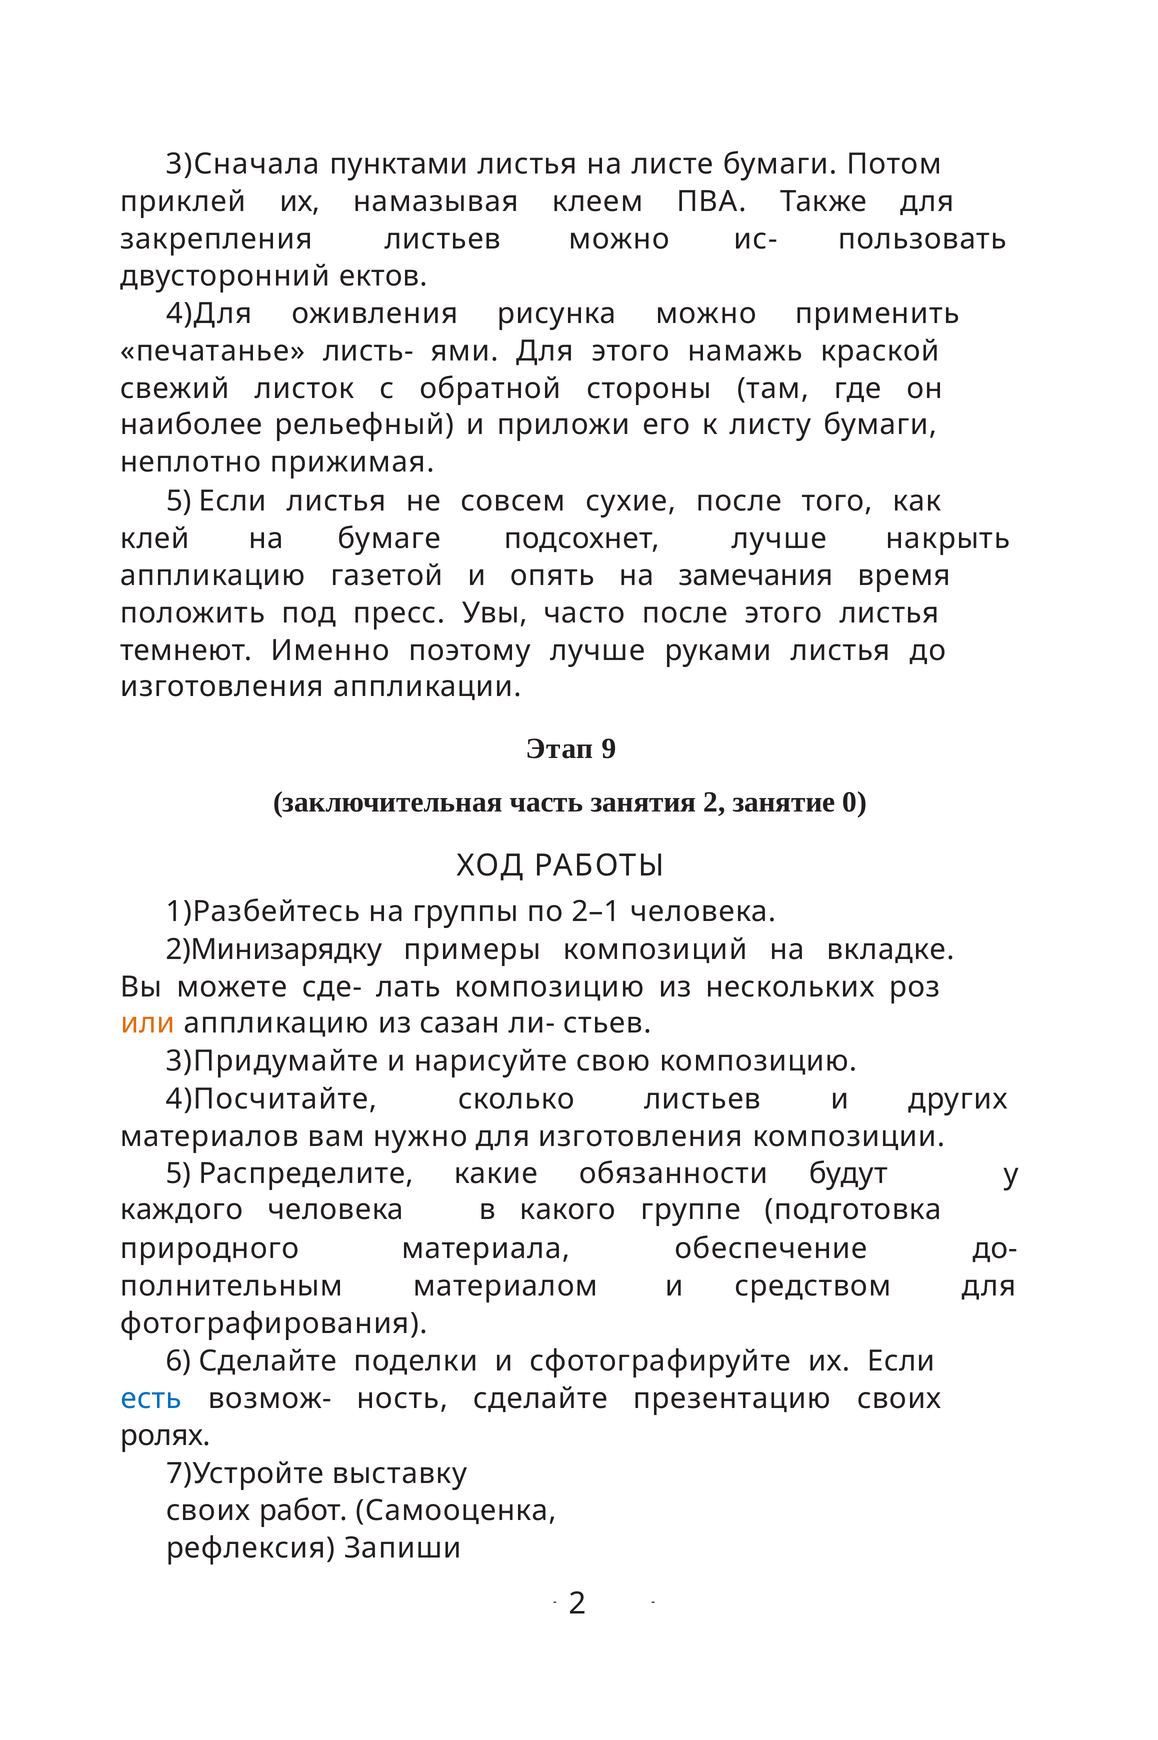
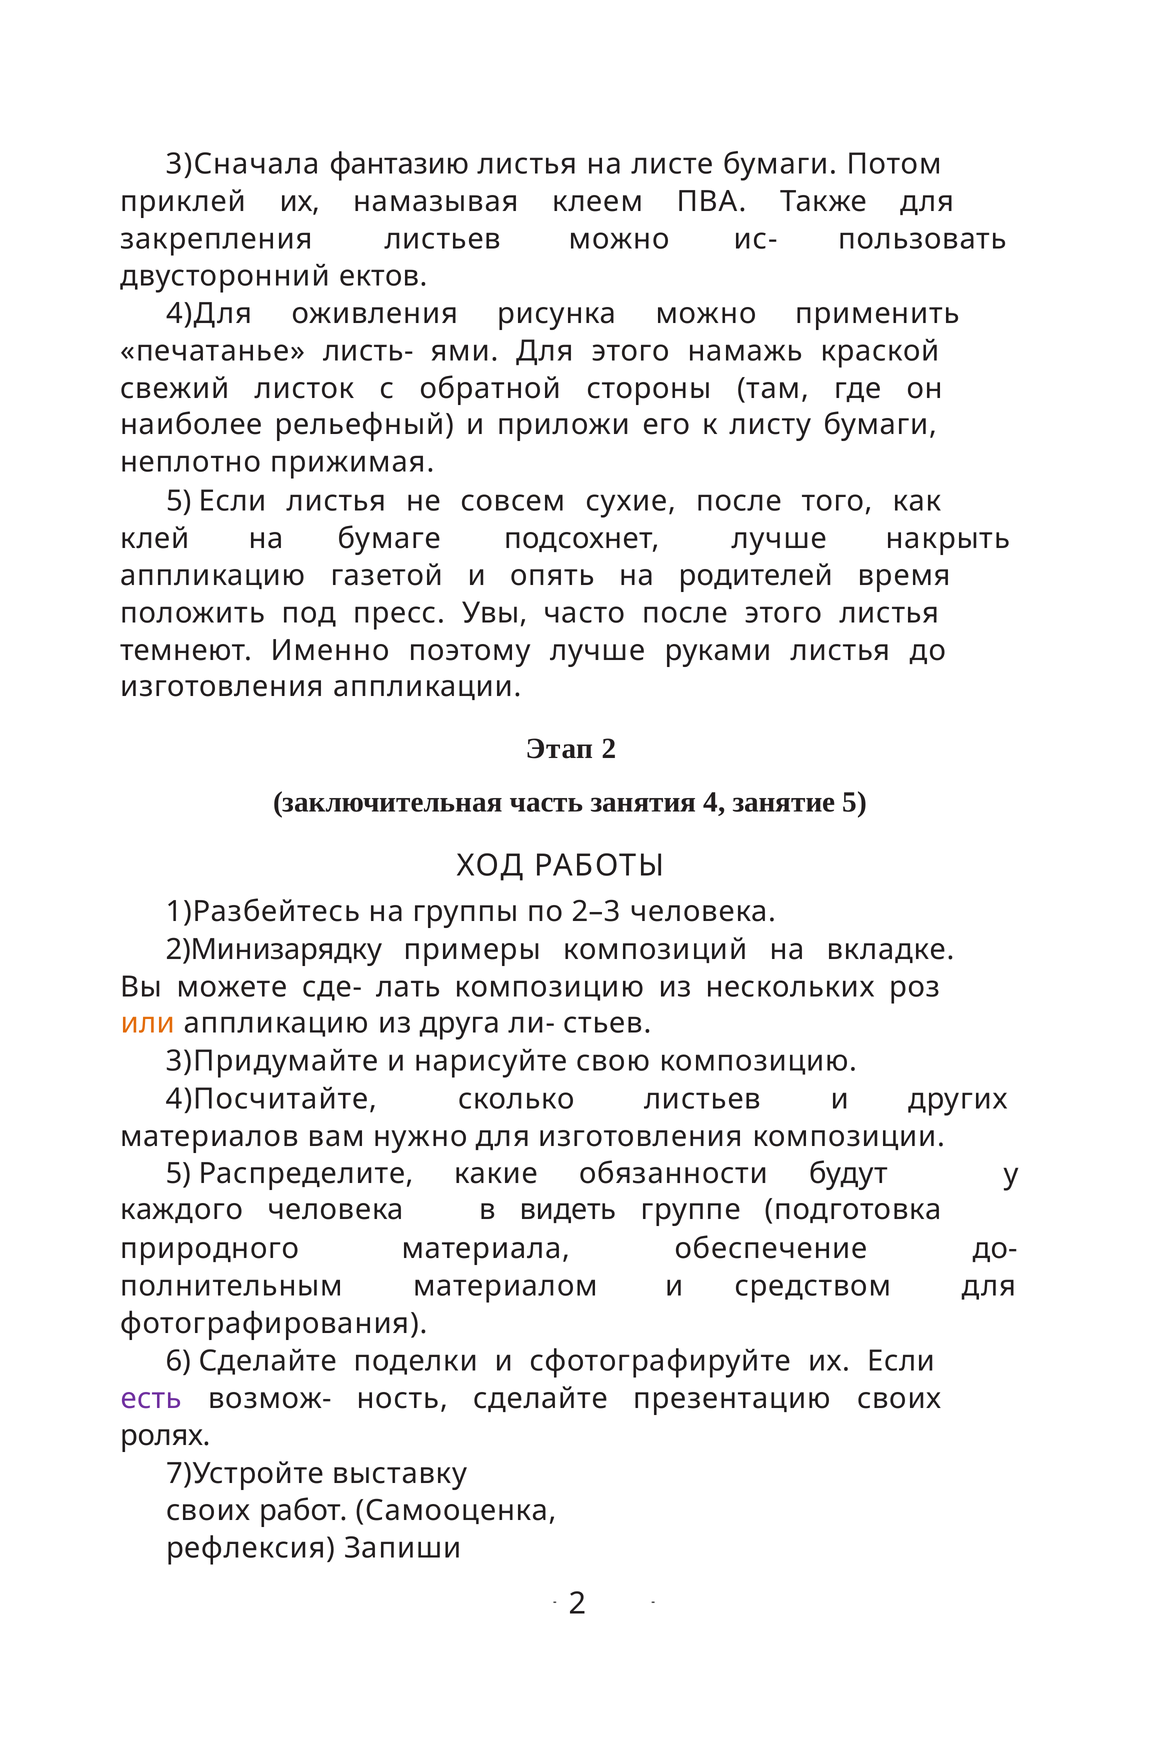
пунктами: пунктами -> фантазию (399, 164)
замечания: замечания -> родителей (756, 576)
Этап 9: 9 -> 2 (609, 748)
занятия 2: 2 -> 4 (714, 802)
занятие 0: 0 -> 5 (855, 802)
2–1: 2–1 -> 2–3 (596, 912)
сазан: сазан -> друга (460, 1023)
какого: какого -> видеть (568, 1210)
есть colour: blue -> purple (151, 1398)
